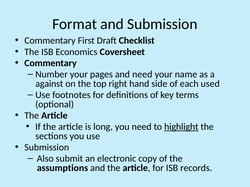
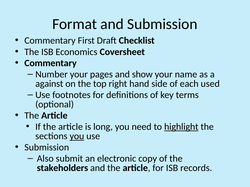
and need: need -> show (142, 75)
you underline: none -> present (77, 136)
assumptions: assumptions -> stakeholders (62, 168)
